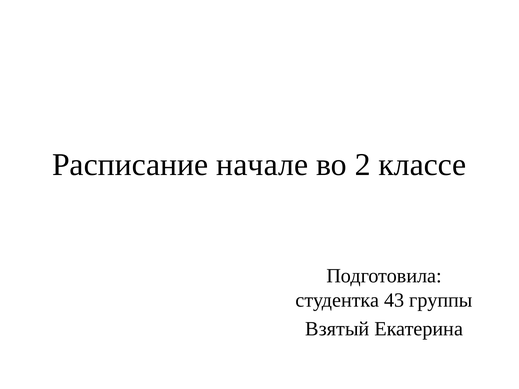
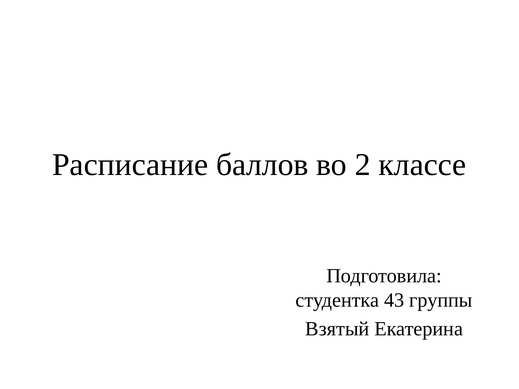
начале: начале -> баллов (262, 165)
